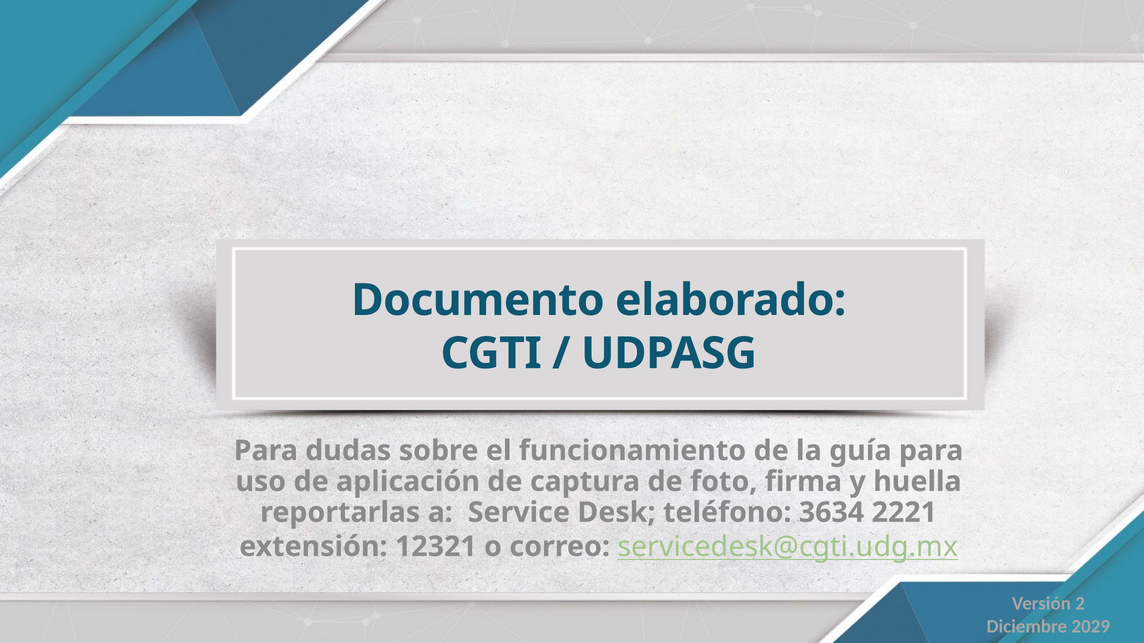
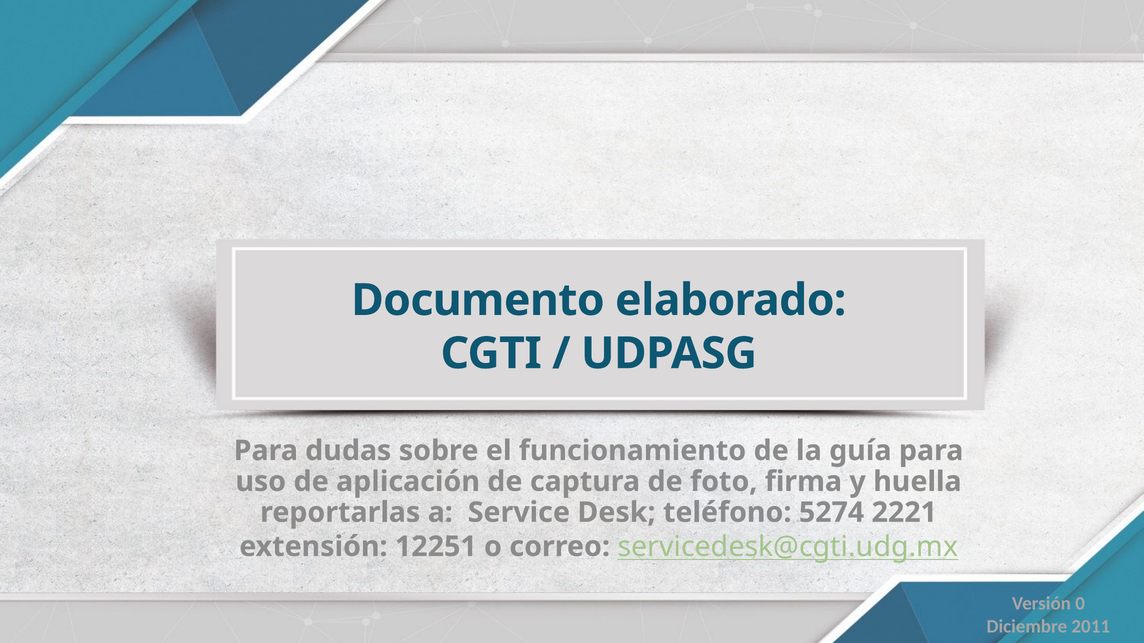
3634: 3634 -> 5274 (832, 513)
12321: 12321 -> 12251 (436, 547)
2: 2 -> 0 (1080, 604)
2029: 2029 -> 2011 (1091, 627)
